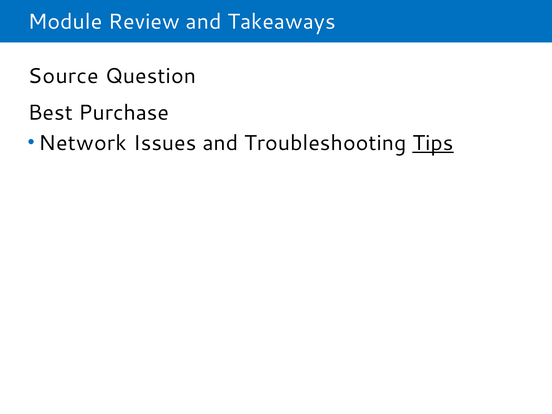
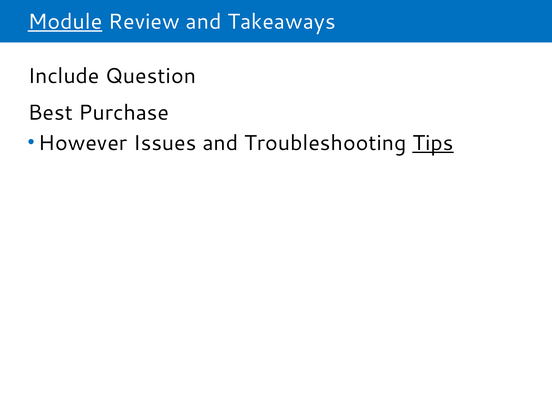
Module underline: none -> present (65, 22)
Source: Source -> Include (64, 76)
Network: Network -> However (83, 143)
